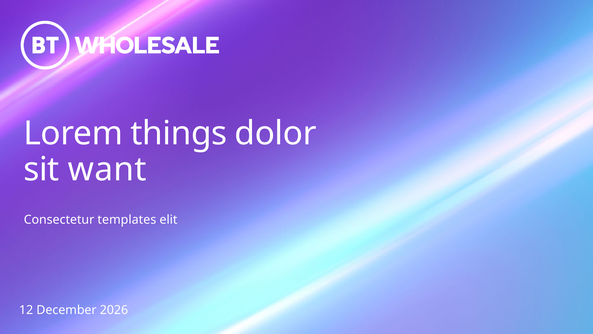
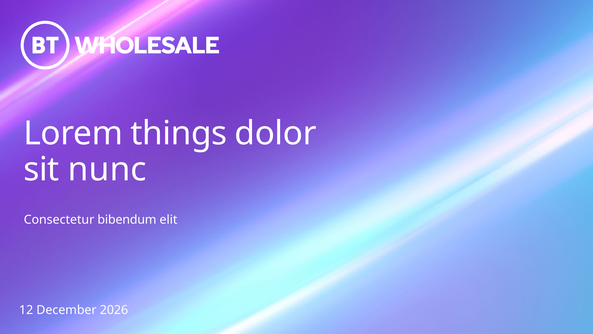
want: want -> nunc (107, 169)
templates: templates -> bibendum (127, 219)
